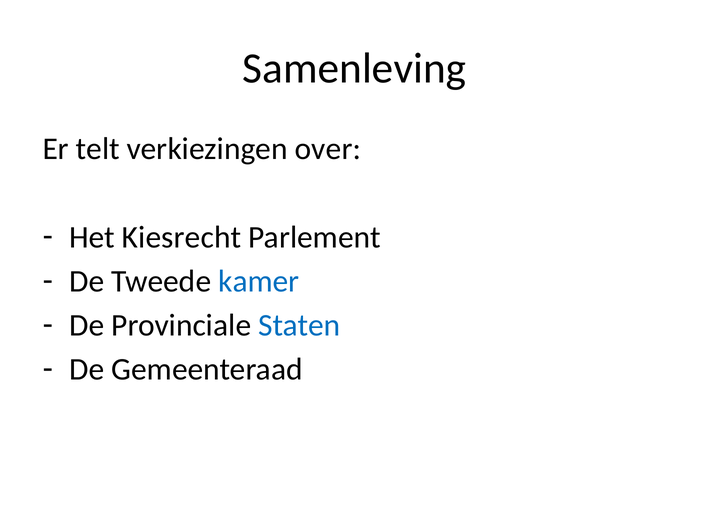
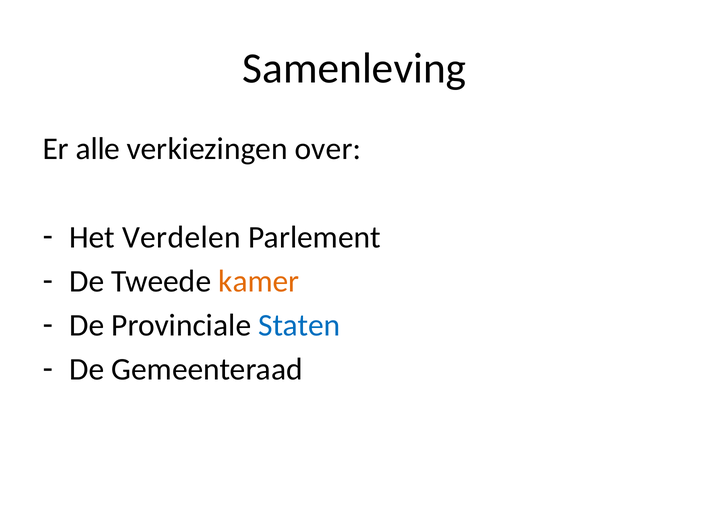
telt: telt -> alle (98, 149)
Kiesrecht: Kiesrecht -> Verdelen (181, 237)
kamer colour: blue -> orange (259, 281)
